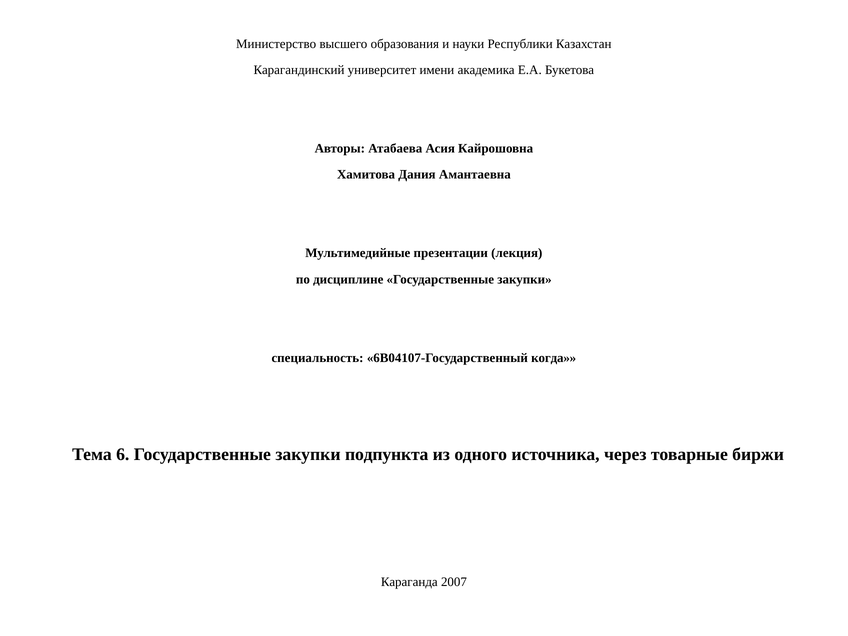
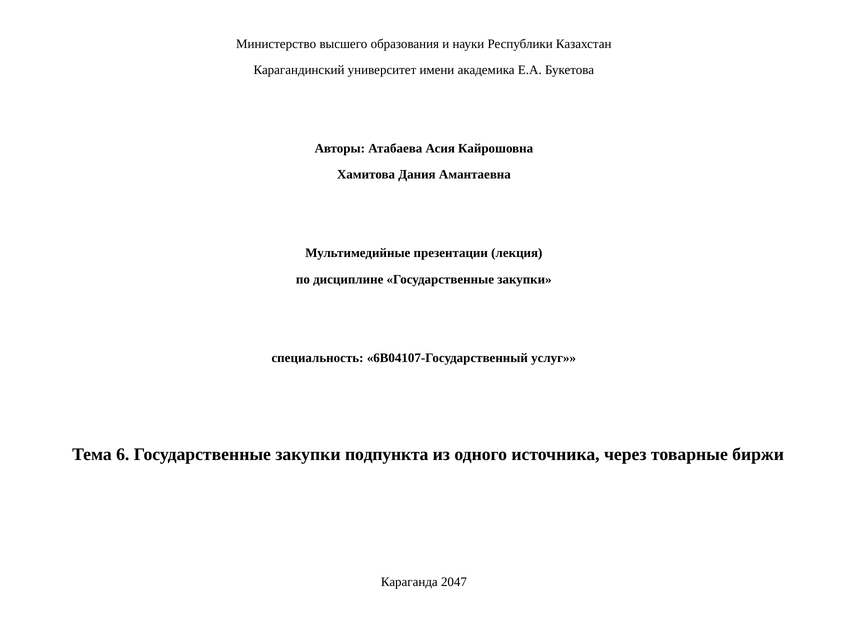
когда: когда -> услуг (554, 358)
2007: 2007 -> 2047 (454, 582)
